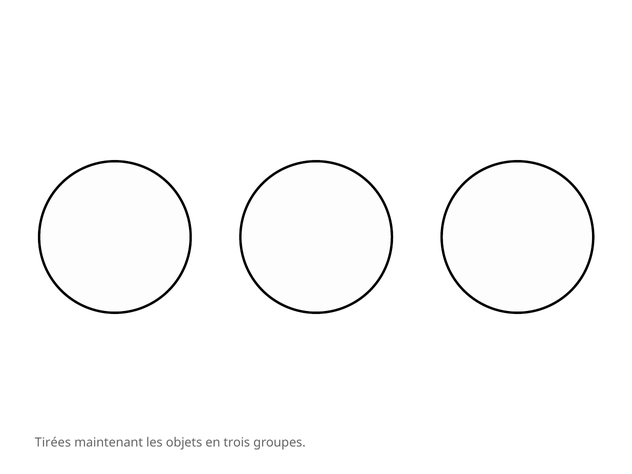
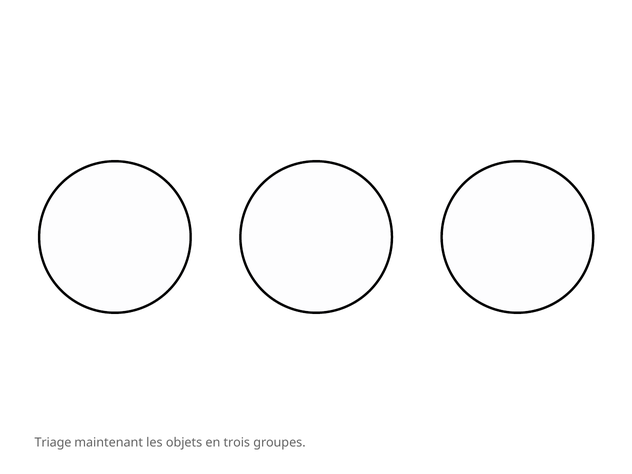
Tirées: Tirées -> Triage (53, 443)
